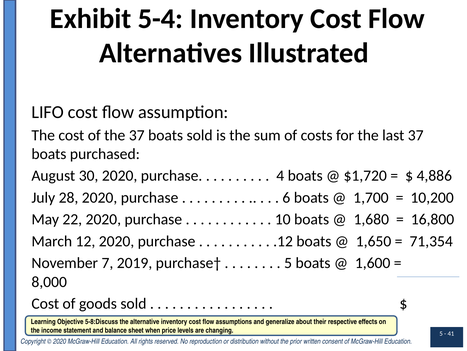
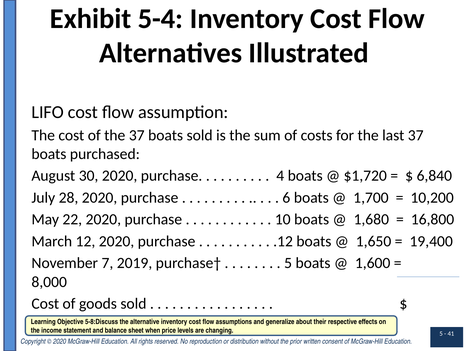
4,886: 4,886 -> 6,840 (434, 175)
71,354: 71,354 -> 19,400 (431, 241)
